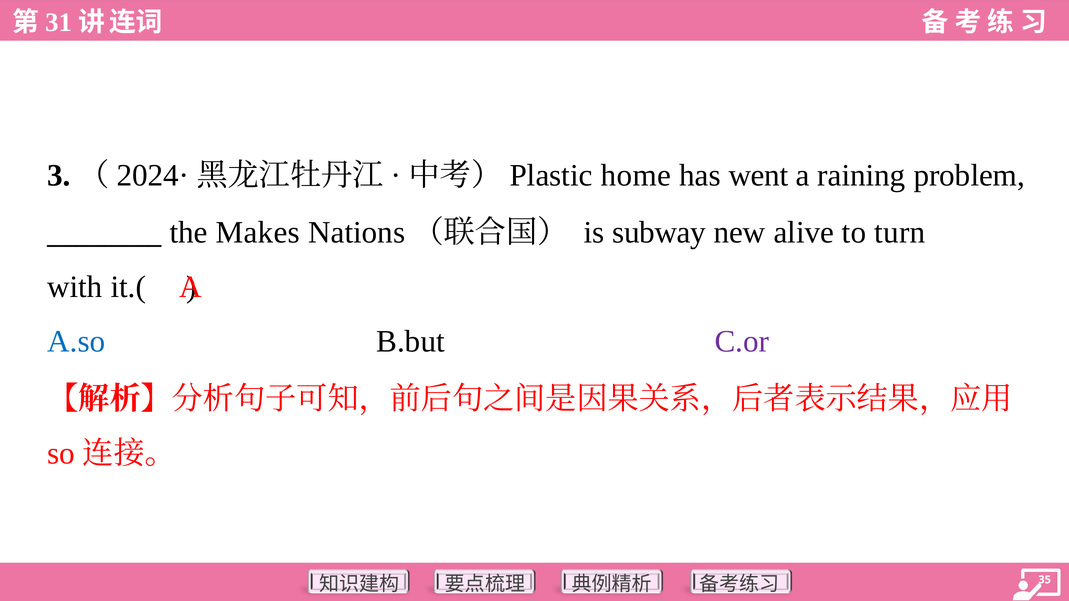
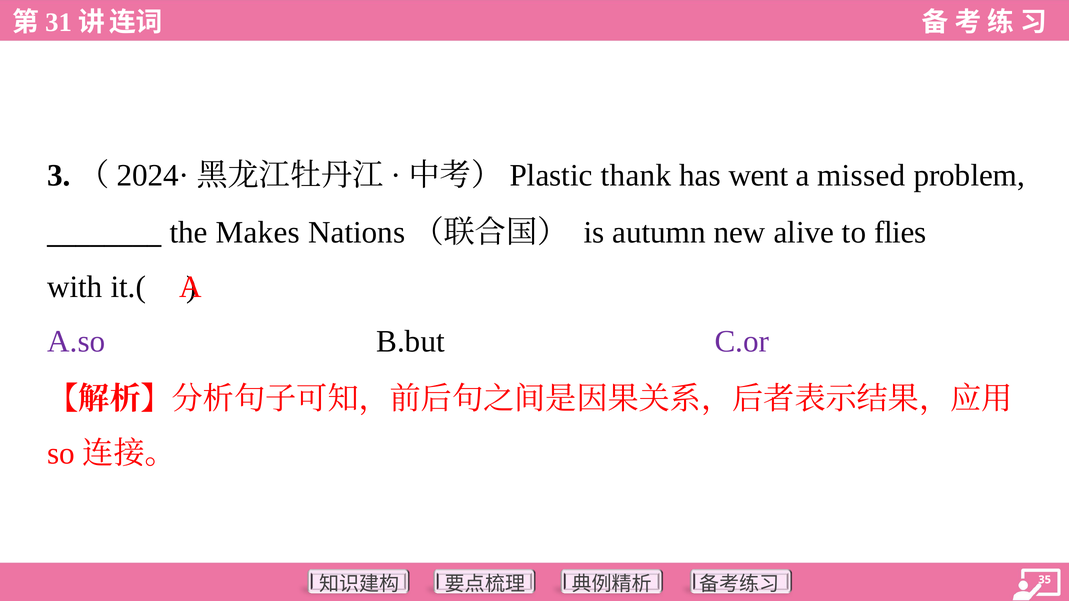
home: home -> thank (636, 176)
raining: raining -> missed (861, 176)
subway: subway -> autumn (659, 232)
turn: turn -> flies (900, 232)
A.so colour: blue -> purple (76, 342)
